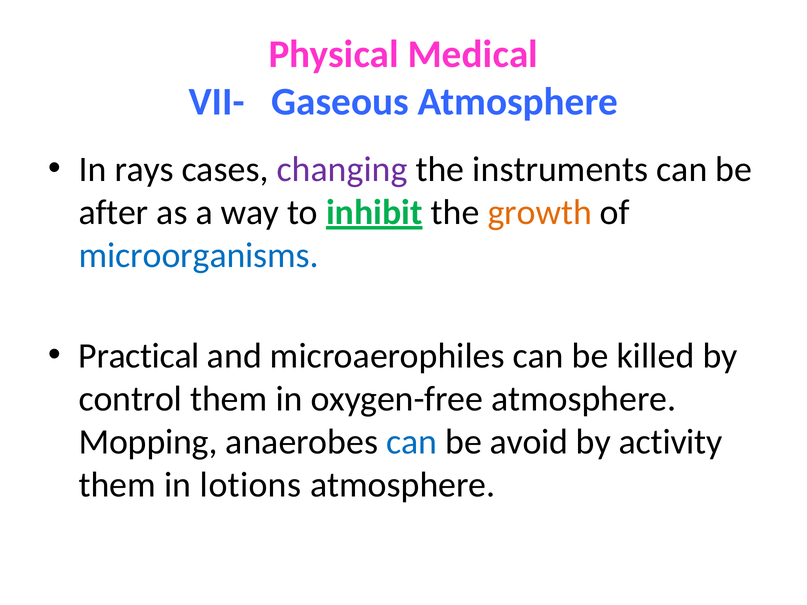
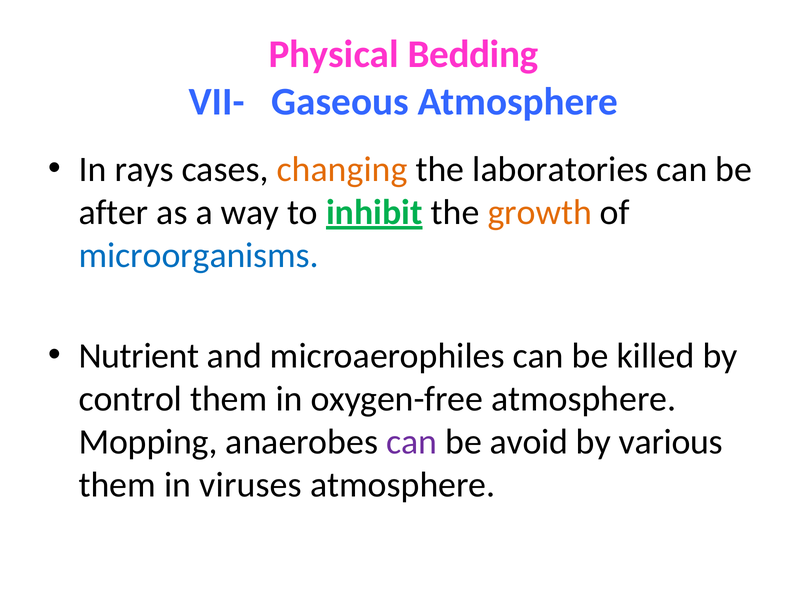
Medical: Medical -> Bedding (473, 55)
changing colour: purple -> orange (342, 169)
instruments: instruments -> laboratories (560, 169)
Practical: Practical -> Nutrient (139, 356)
can colour: blue -> purple (412, 442)
activity: activity -> various (671, 442)
lotions: lotions -> viruses (251, 485)
